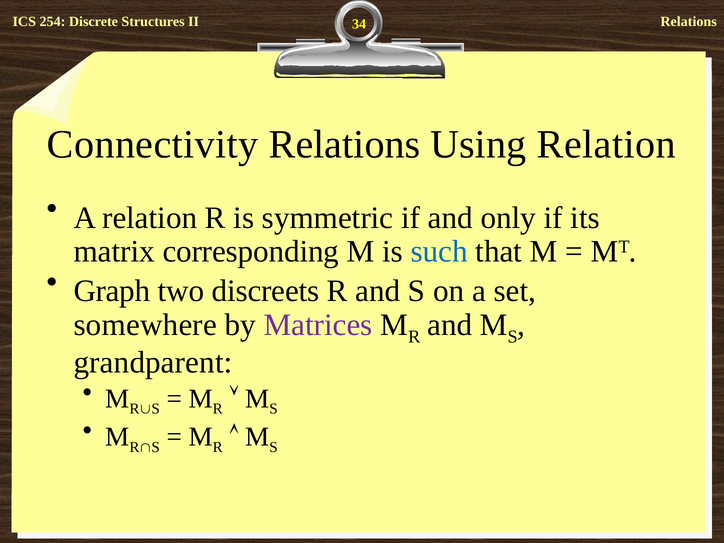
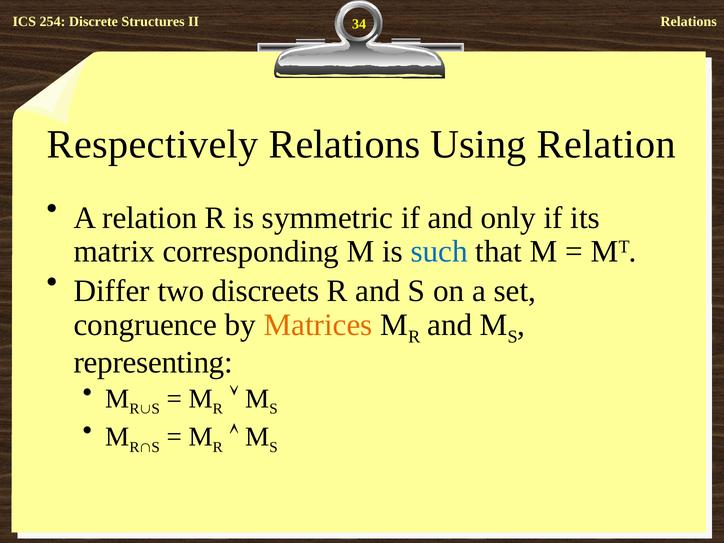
Connectivity: Connectivity -> Respectively (153, 144)
Graph: Graph -> Differ (112, 291)
somewhere: somewhere -> congruence (145, 325)
Matrices colour: purple -> orange (318, 325)
grandparent: grandparent -> representing (153, 362)
